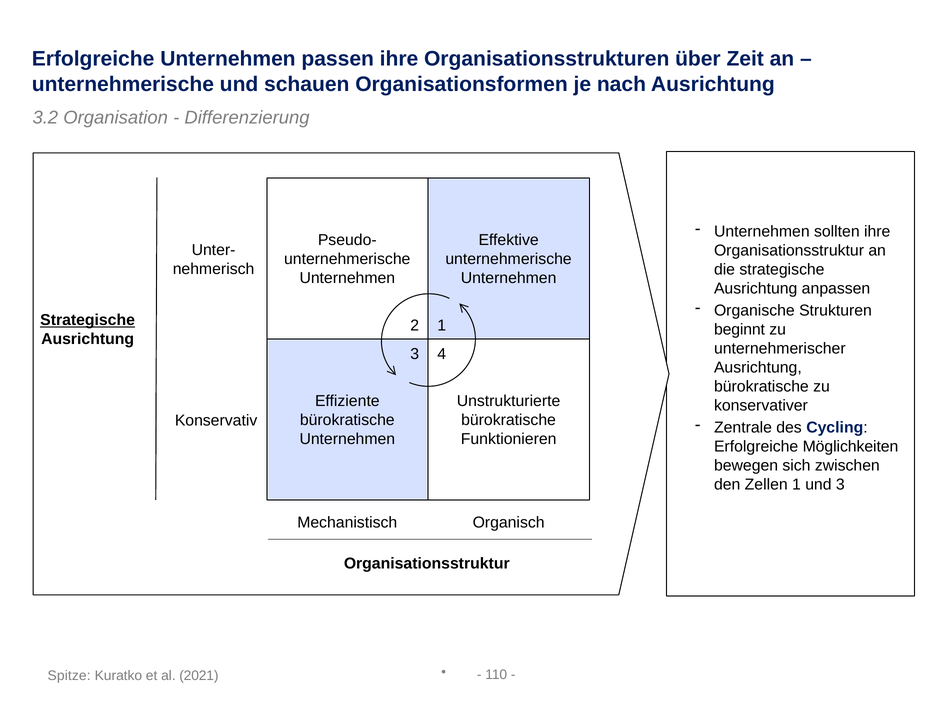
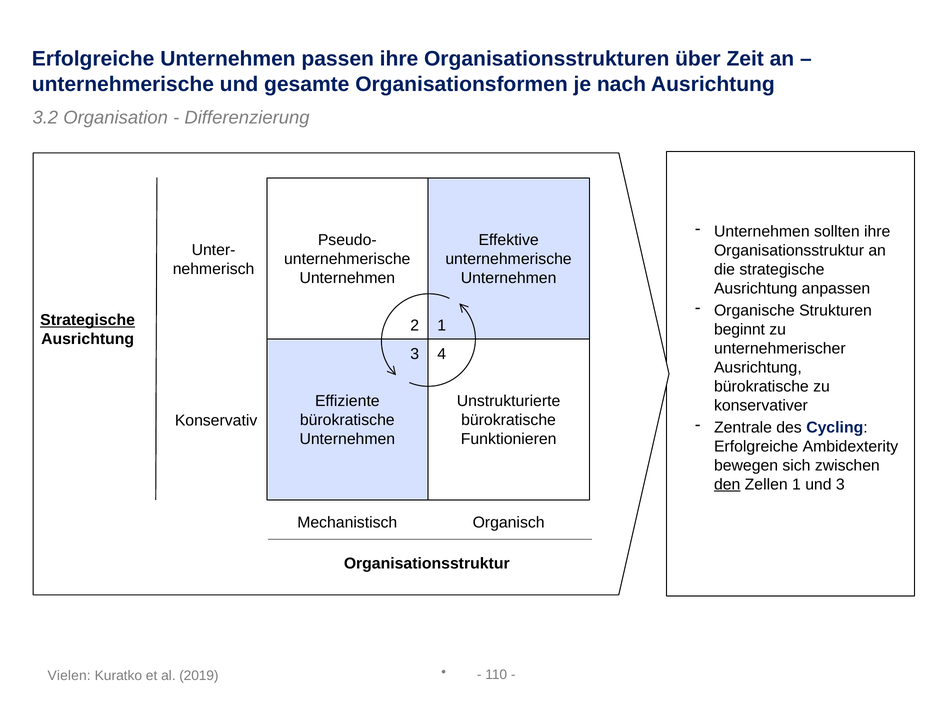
schauen: schauen -> gesamte (307, 84)
Möglichkeiten: Möglichkeiten -> Ambidexterity (850, 447)
den underline: none -> present (727, 485)
Spitze: Spitze -> Vielen (69, 676)
2021: 2021 -> 2019 (199, 676)
